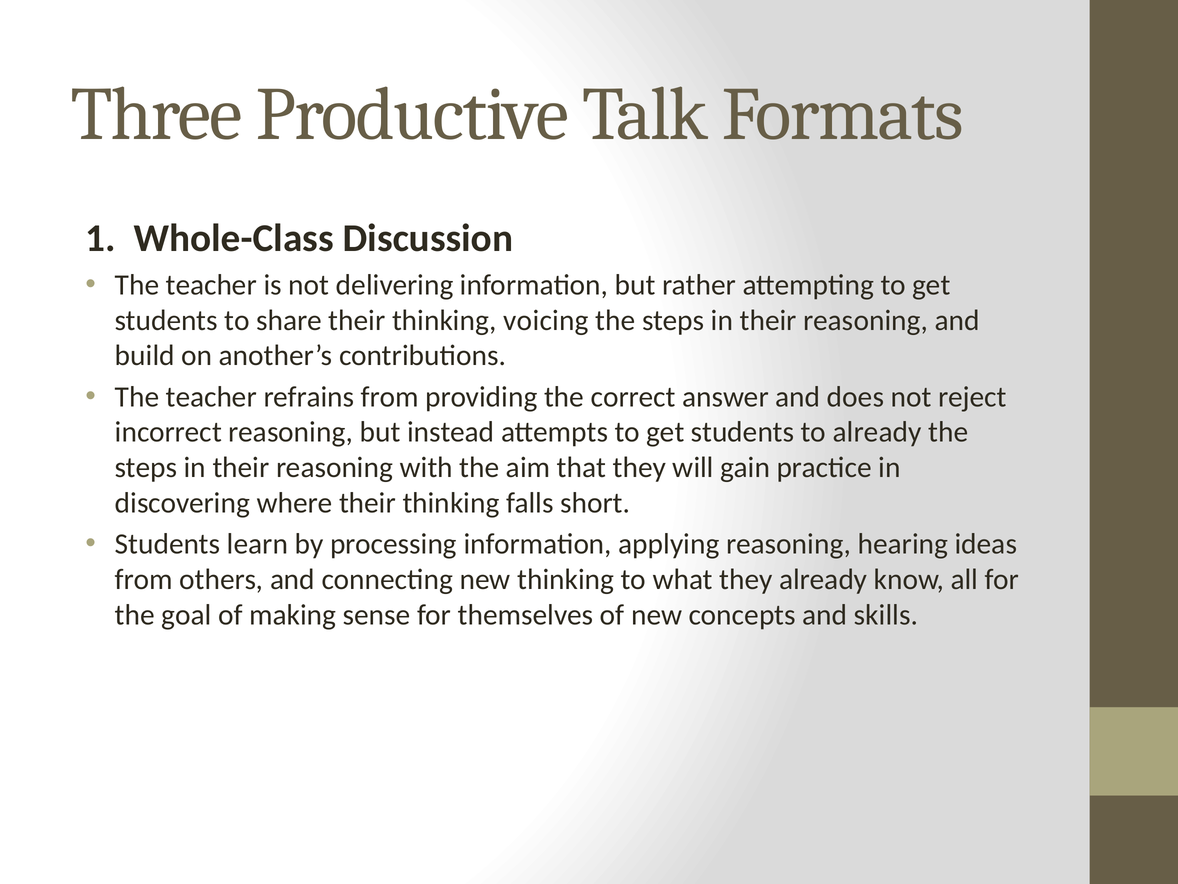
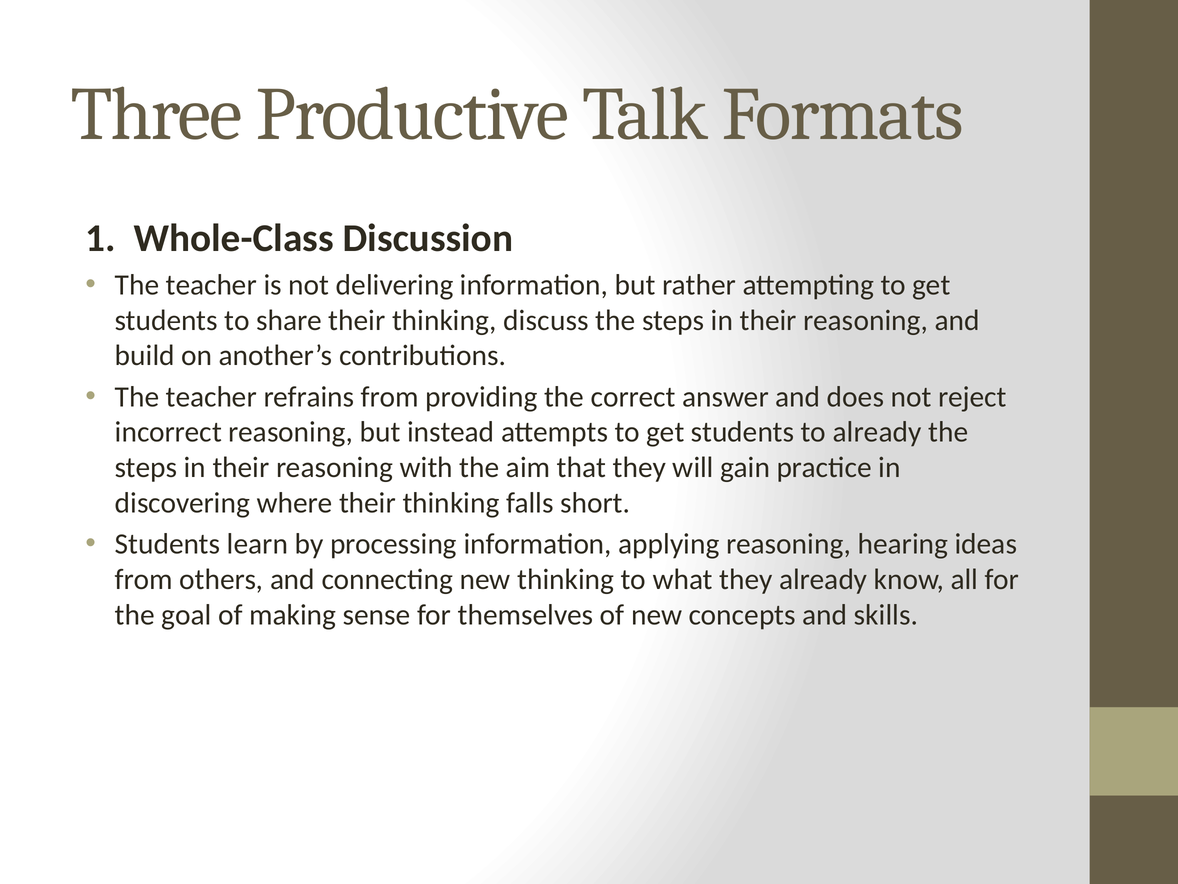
voicing: voicing -> discuss (546, 320)
